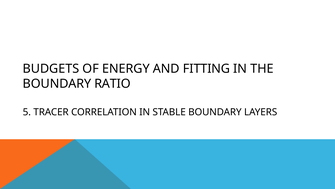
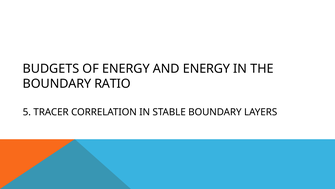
AND FITTING: FITTING -> ENERGY (206, 68)
